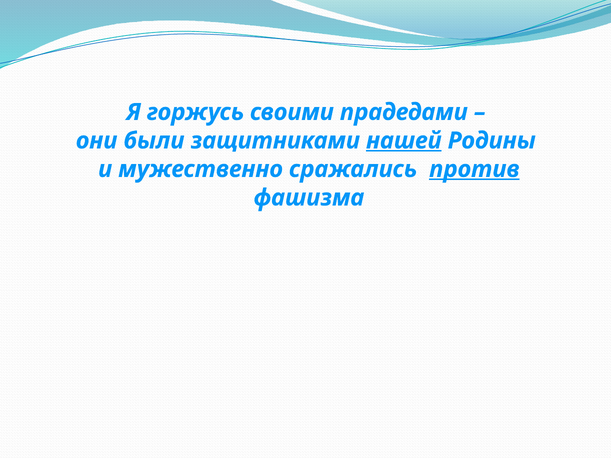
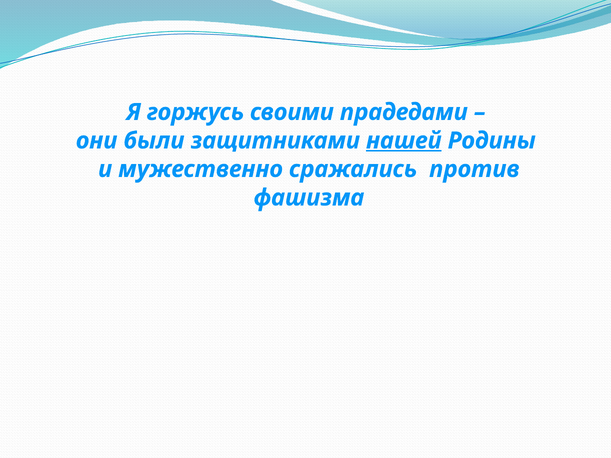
против underline: present -> none (474, 169)
